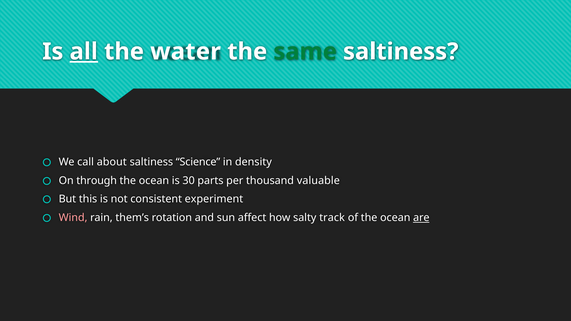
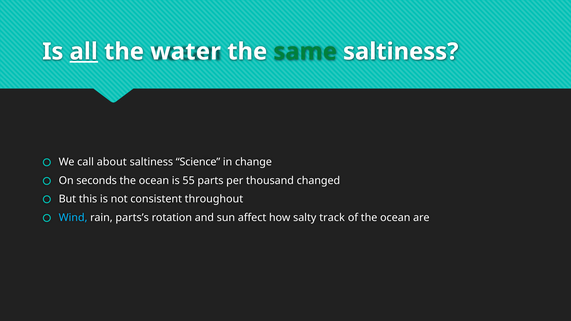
density: density -> change (253, 162)
through: through -> seconds (97, 181)
30: 30 -> 55 (189, 181)
valuable: valuable -> changed (318, 181)
experiment: experiment -> throughout (214, 199)
Wind colour: pink -> light blue (73, 218)
them’s: them’s -> parts’s (132, 218)
are underline: present -> none (421, 218)
